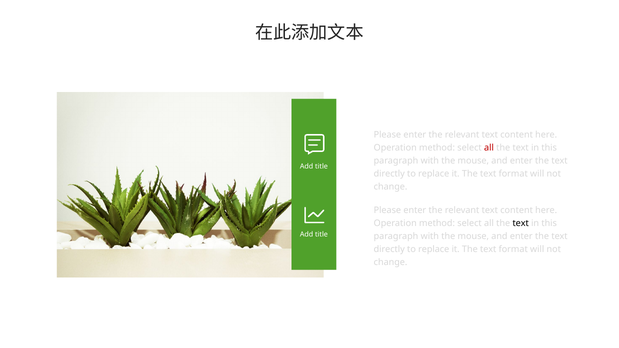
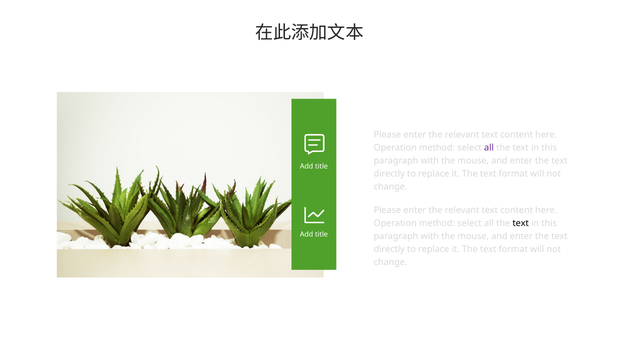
all colour: red -> purple (489, 148)
